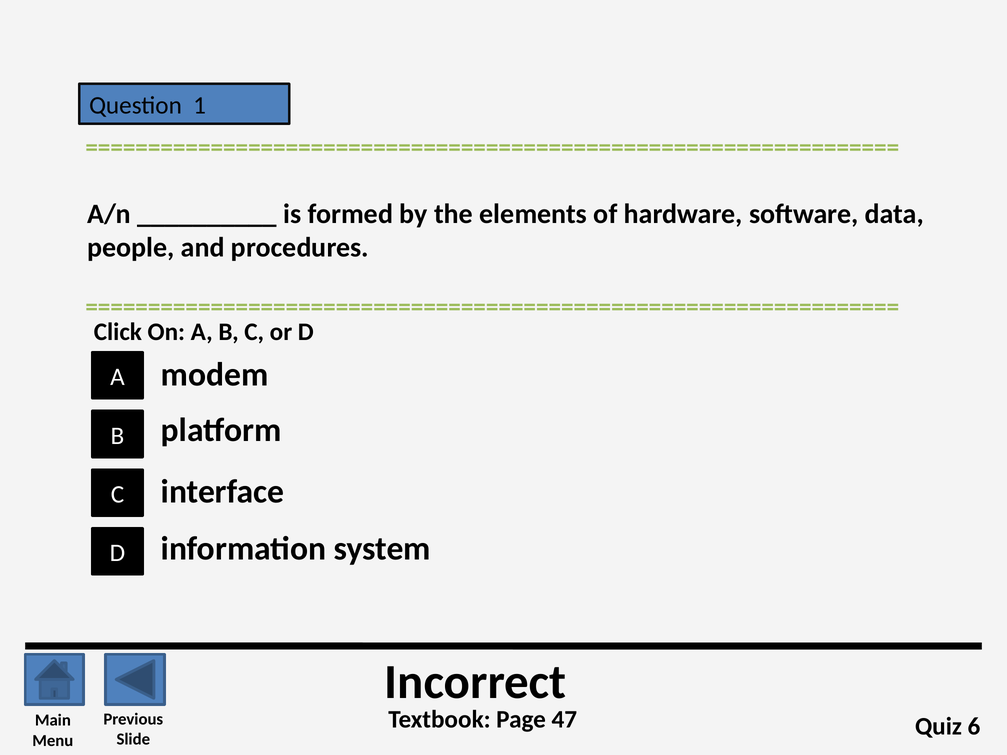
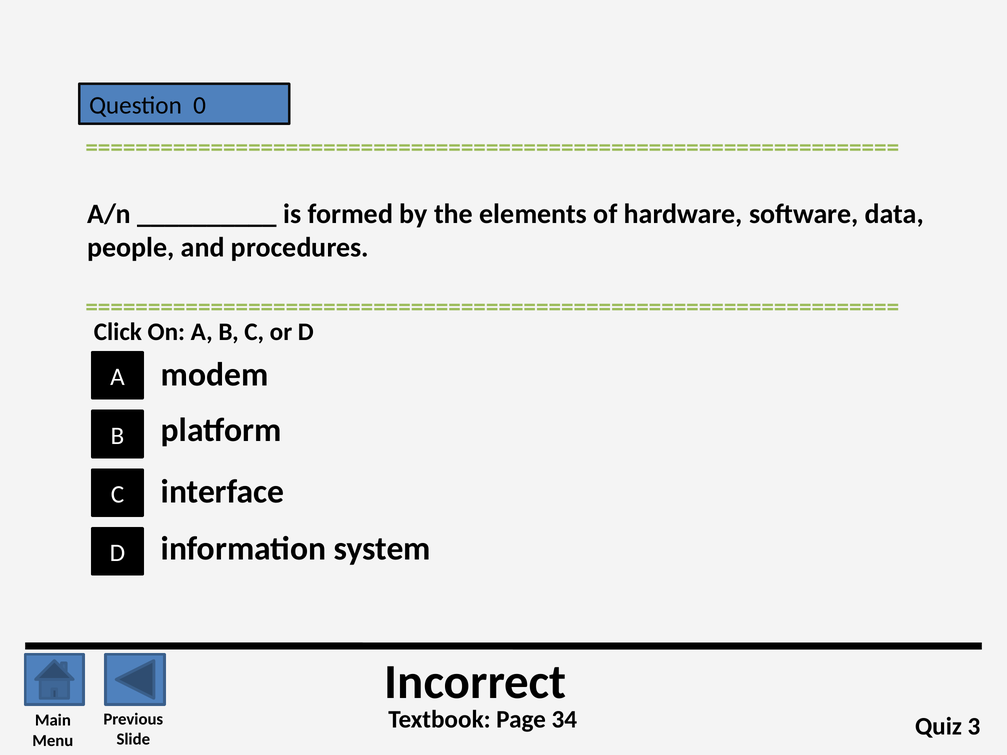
1: 1 -> 0 (200, 106)
47: 47 -> 34 (564, 720)
6: 6 -> 3 (974, 727)
